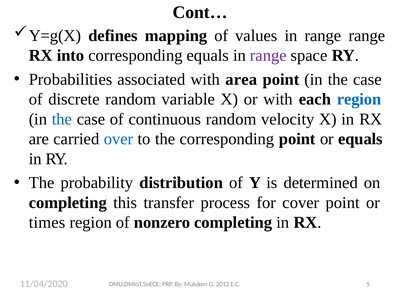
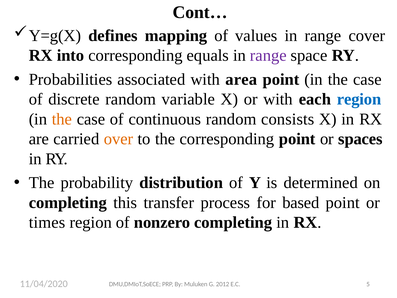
range range: range -> cover (367, 36)
the colour: blue -> orange (62, 119)
velocity: velocity -> consists (288, 119)
over colour: blue -> orange (119, 139)
or equals: equals -> spaces (360, 139)
cover: cover -> based (301, 202)
